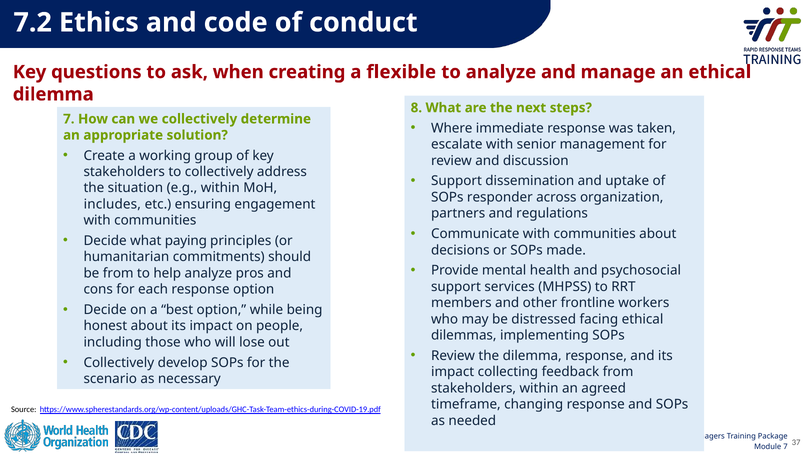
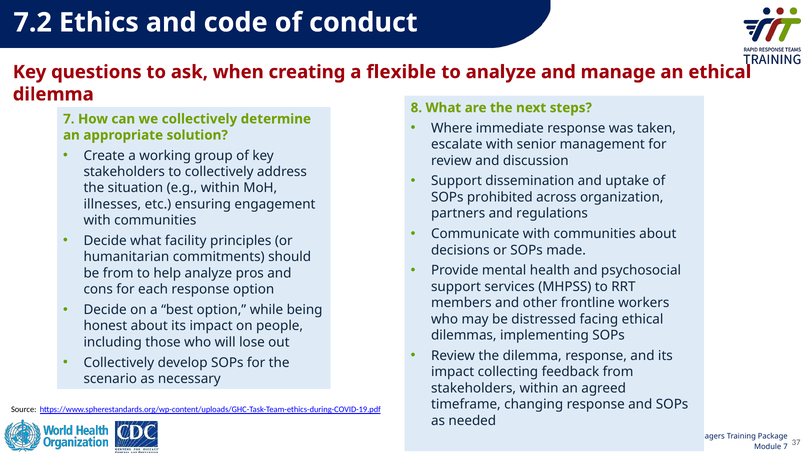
responder: responder -> prohibited (500, 197)
includes: includes -> illnesses (112, 204)
paying: paying -> facility (186, 241)
